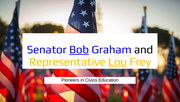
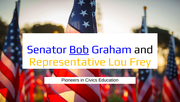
Lou underline: present -> none (118, 61)
